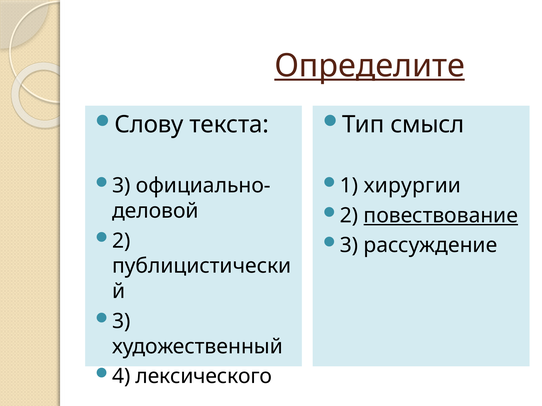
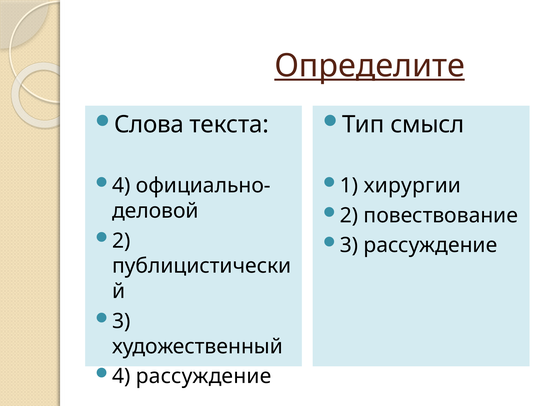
Слову: Слову -> Слова (149, 125)
3: 3 -> 4 (121, 186)
повествование underline: present -> none (441, 216)
4 лексического: лексического -> рассуждение (204, 377)
